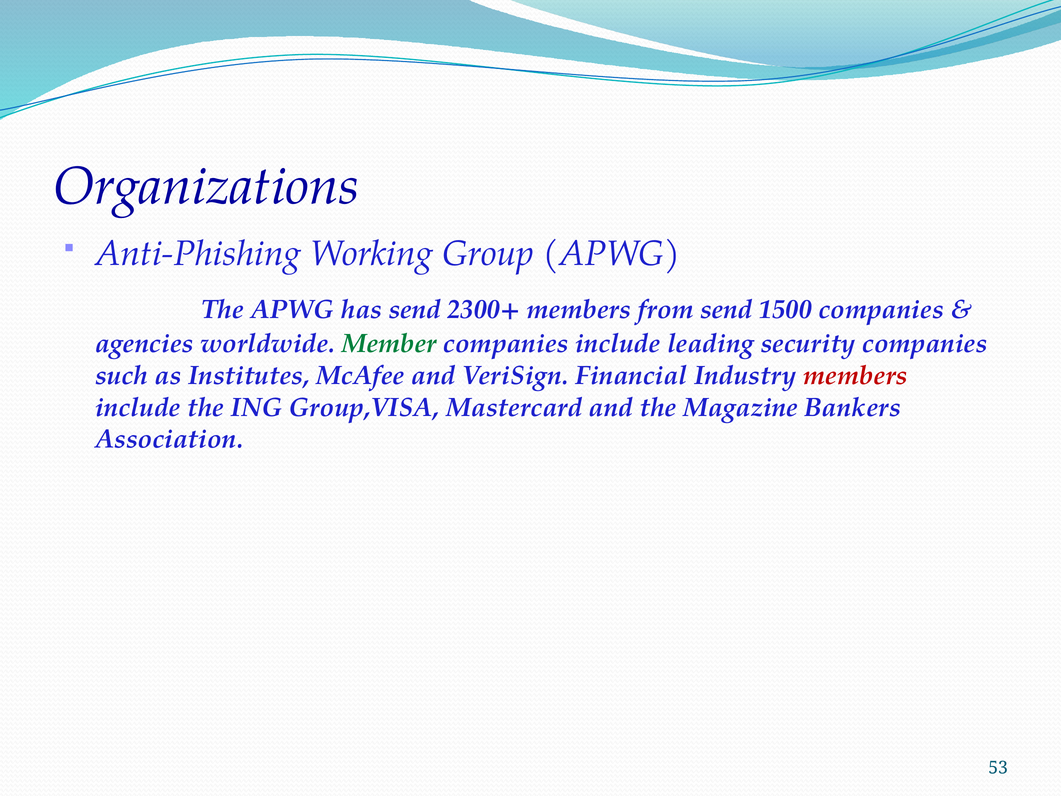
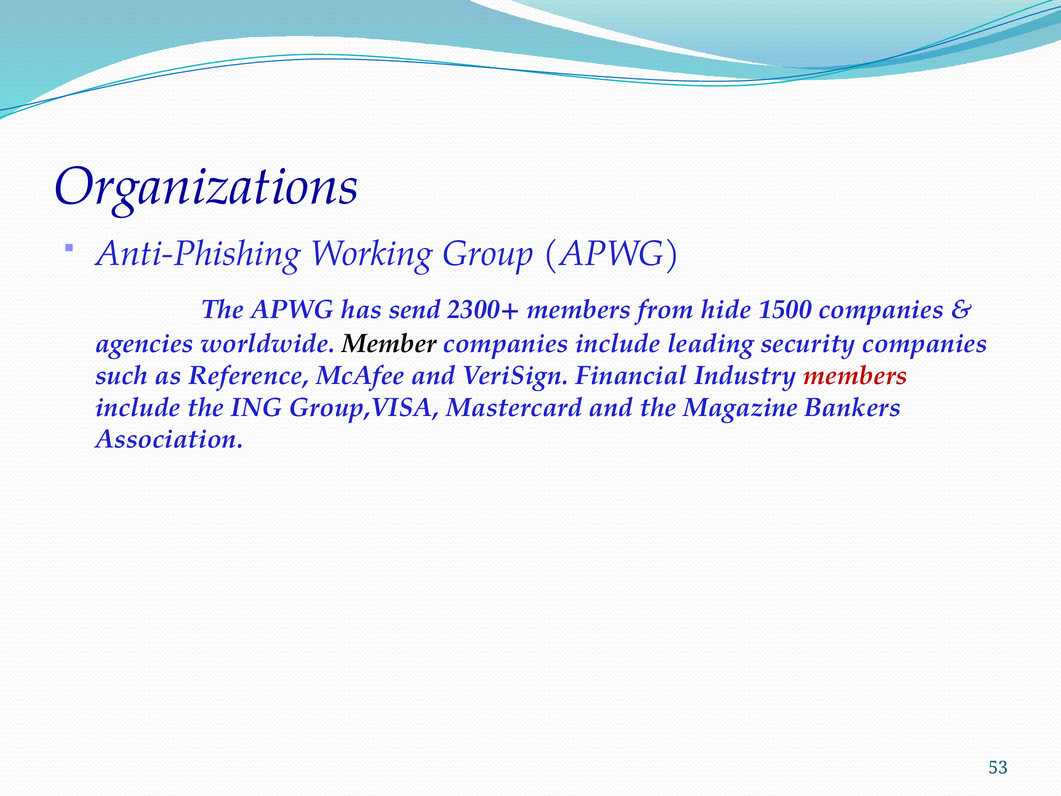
from send: send -> hide (726, 309)
Member colour: green -> black (389, 344)
Institutes: Institutes -> Reference (249, 375)
